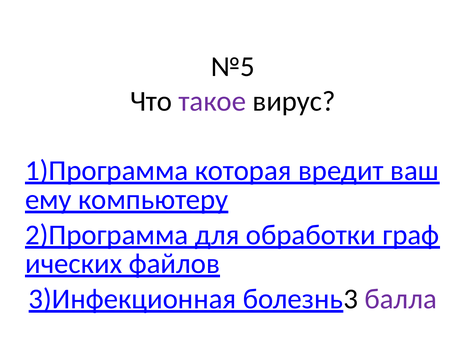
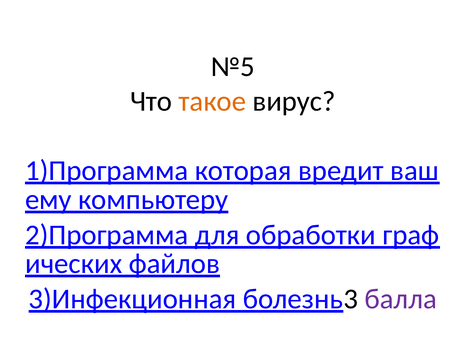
такое colour: purple -> orange (212, 101)
